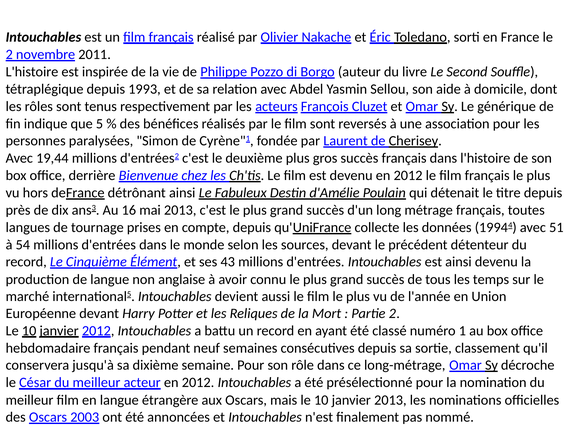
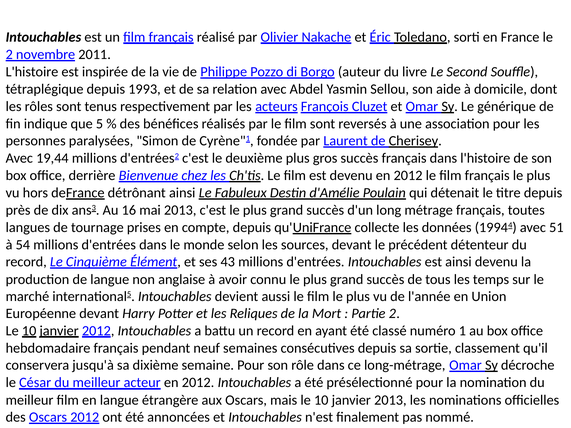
Oscars 2003: 2003 -> 2012 (85, 417)
